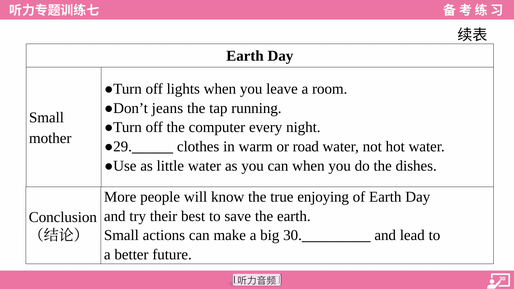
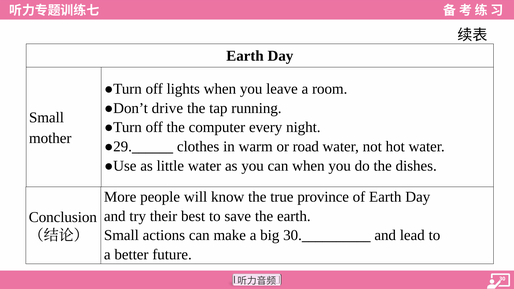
jeans: jeans -> drive (167, 108)
enjoying: enjoying -> province (323, 197)
